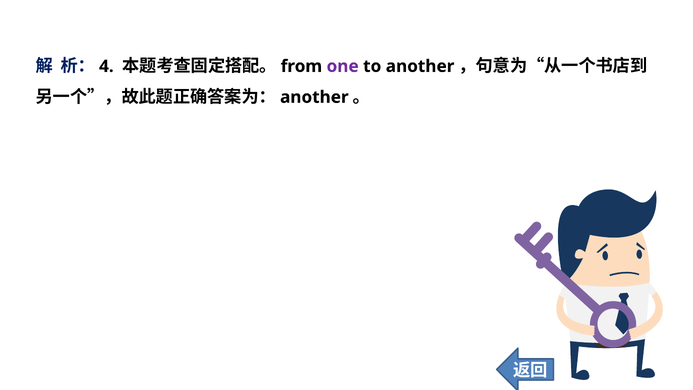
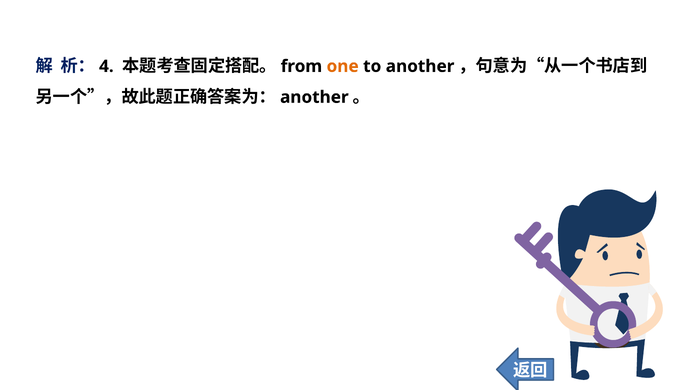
one colour: purple -> orange (343, 66)
